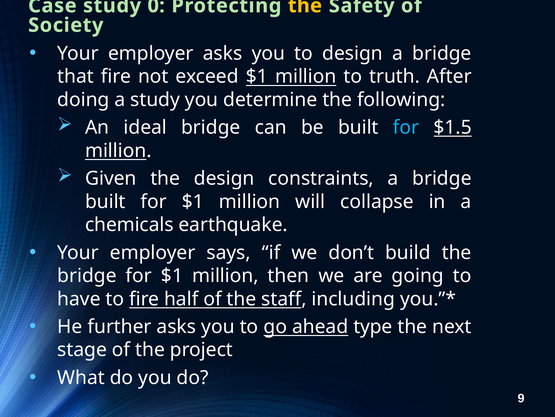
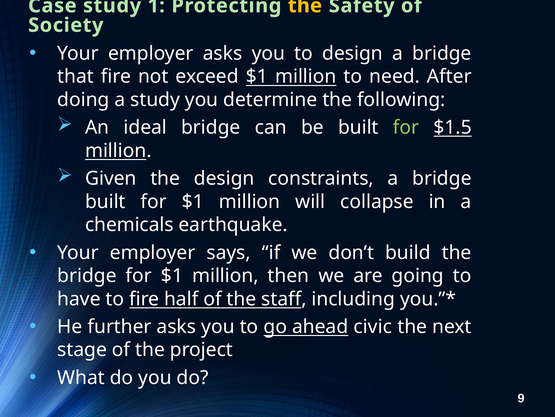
0: 0 -> 1 (156, 6)
truth: truth -> need (395, 76)
for colour: light blue -> light green (406, 127)
type: type -> civic (373, 326)
